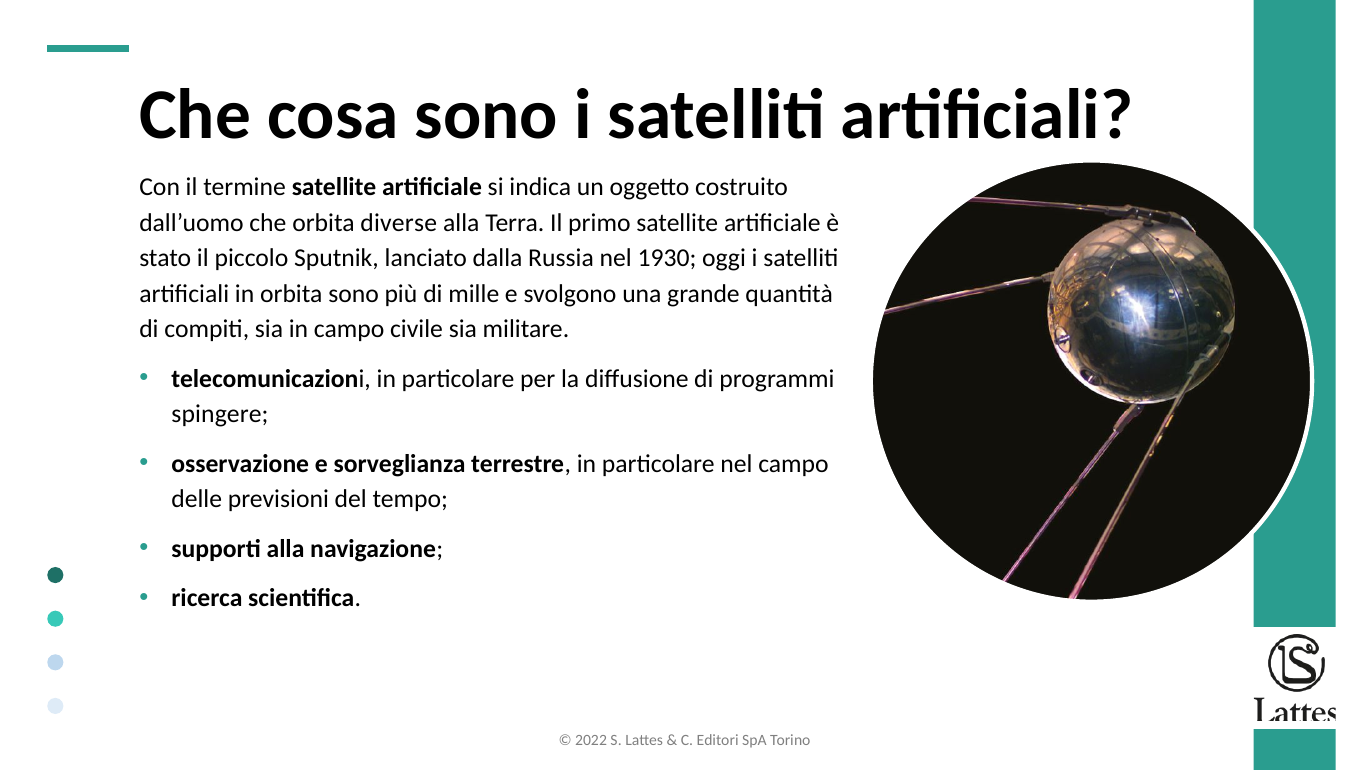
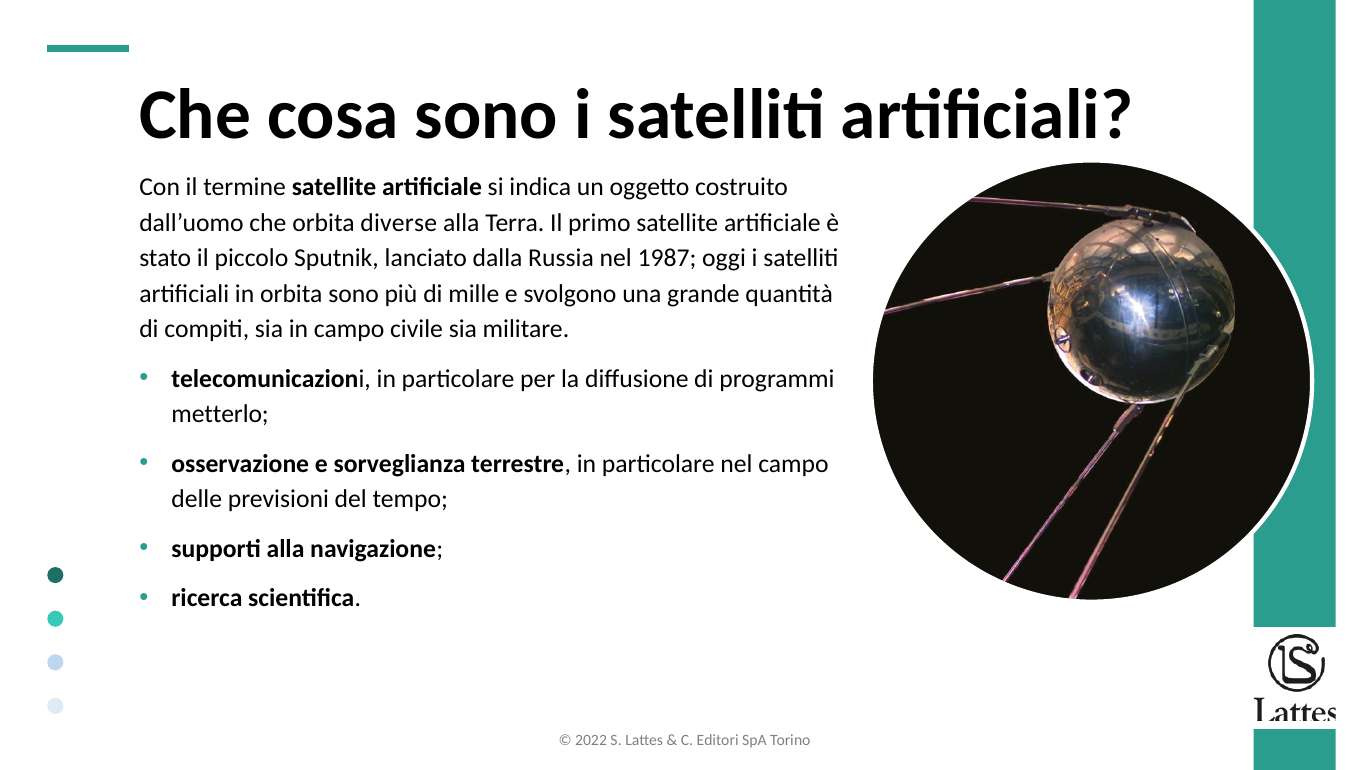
1930: 1930 -> 1987 (667, 258)
spingere: spingere -> metterlo (220, 414)
